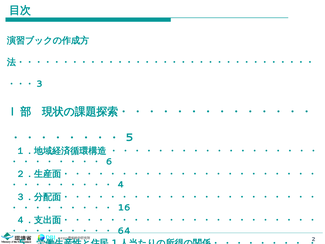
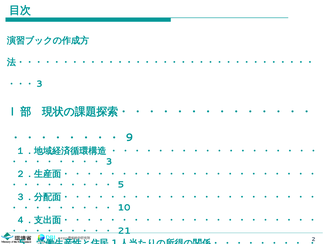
5: 5 -> 9 (129, 137)
6: 6 -> 3 (109, 161)
4: 4 -> 5 (121, 185)
16: 16 -> 10 (124, 208)
64: 64 -> 21 (124, 231)
